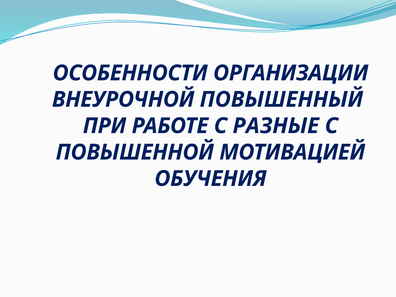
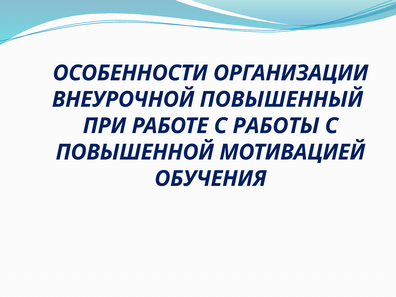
РАЗНЫЕ: РАЗНЫЕ -> РАБОТЫ (276, 126)
